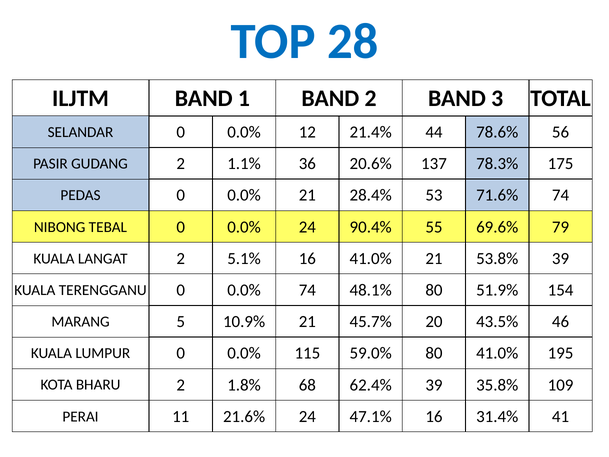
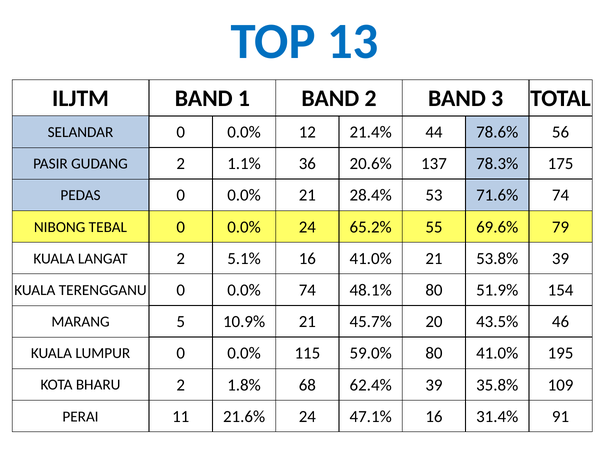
28: 28 -> 13 (353, 42)
90.4%: 90.4% -> 65.2% (371, 227)
41: 41 -> 91 (561, 416)
